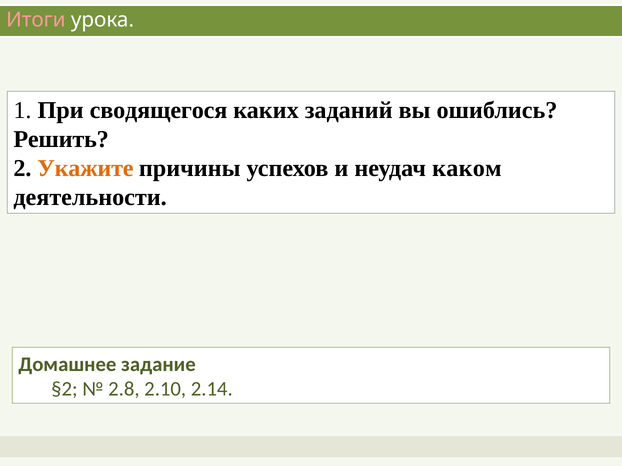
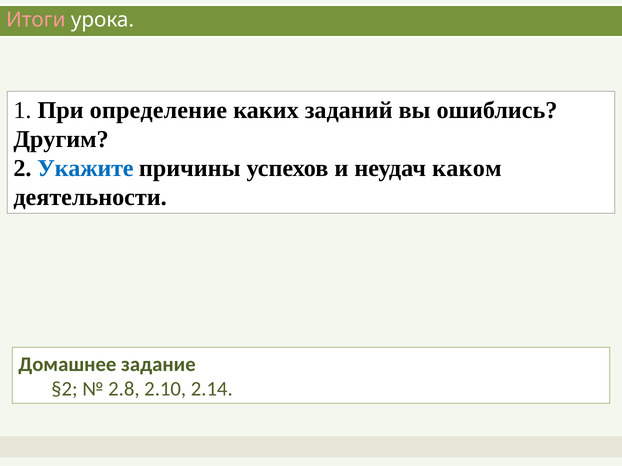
сводящегося: сводящегося -> определение (158, 110)
Решить: Решить -> Другим (61, 139)
Укажите colour: orange -> blue (85, 169)
